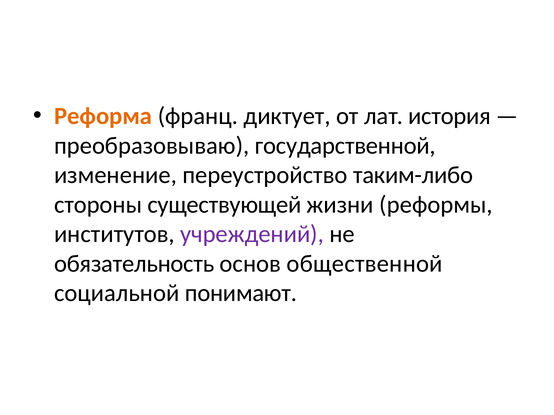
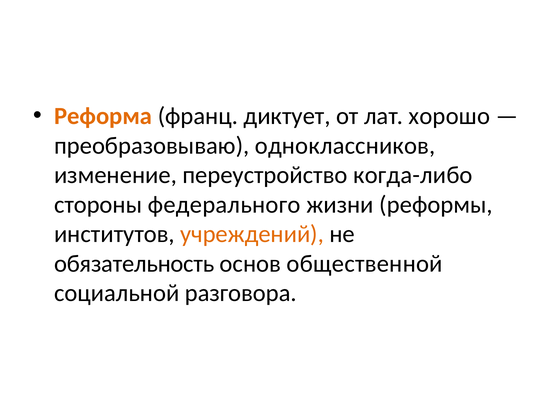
история: история -> хорошо (449, 116)
государственной: государственной -> одноклассников (345, 146)
таким-либо: таким-либо -> когда-либо (413, 175)
существующей: существующей -> федерального (224, 205)
учреждений colour: purple -> orange (252, 234)
понимают: понимают -> разговора (241, 294)
